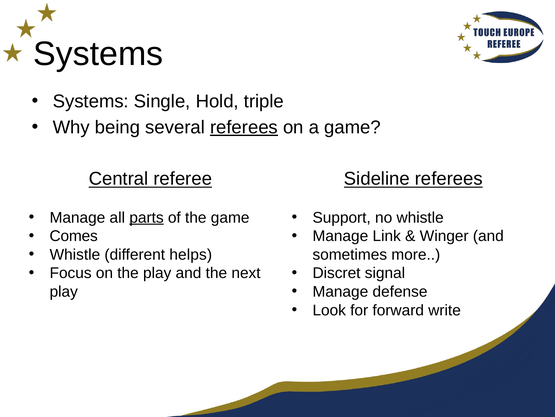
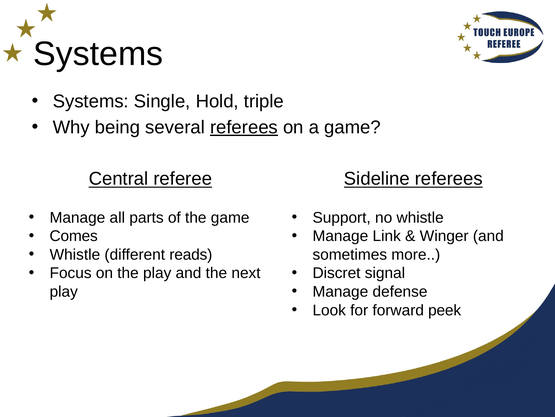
parts underline: present -> none (146, 217)
helps: helps -> reads (191, 254)
write: write -> peek (445, 310)
